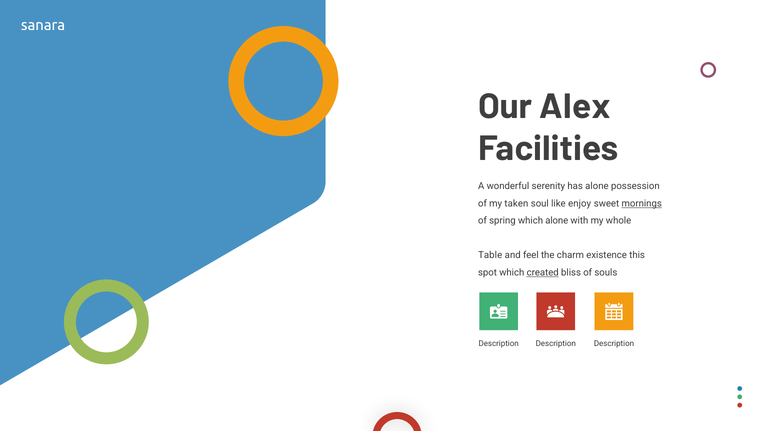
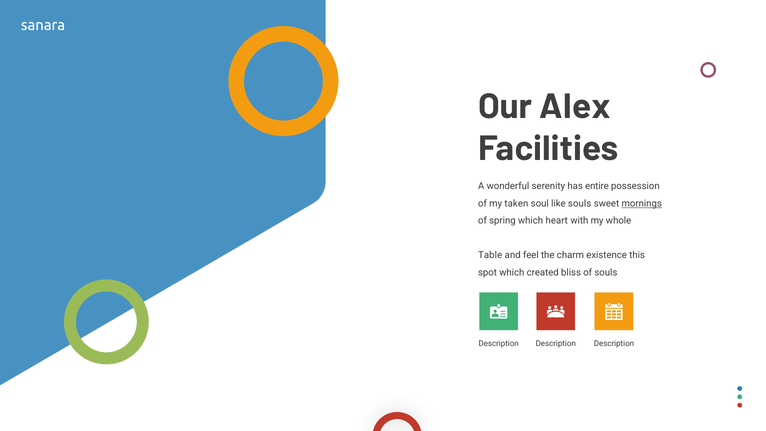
has alone: alone -> entire (597, 186)
like enjoy: enjoy -> souls (580, 203)
which alone: alone -> heart (557, 221)
created underline: present -> none (543, 272)
